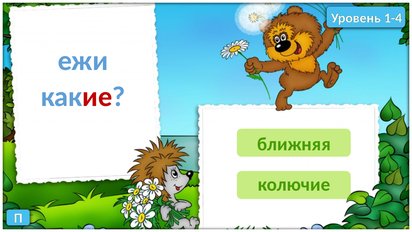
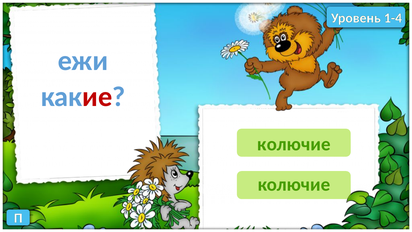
ближняя: ближняя -> колючие (294, 144)
